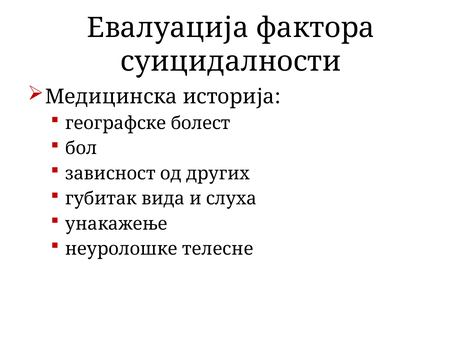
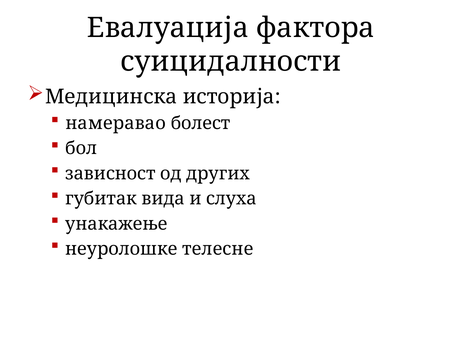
географске: географске -> намеравао (116, 123)
